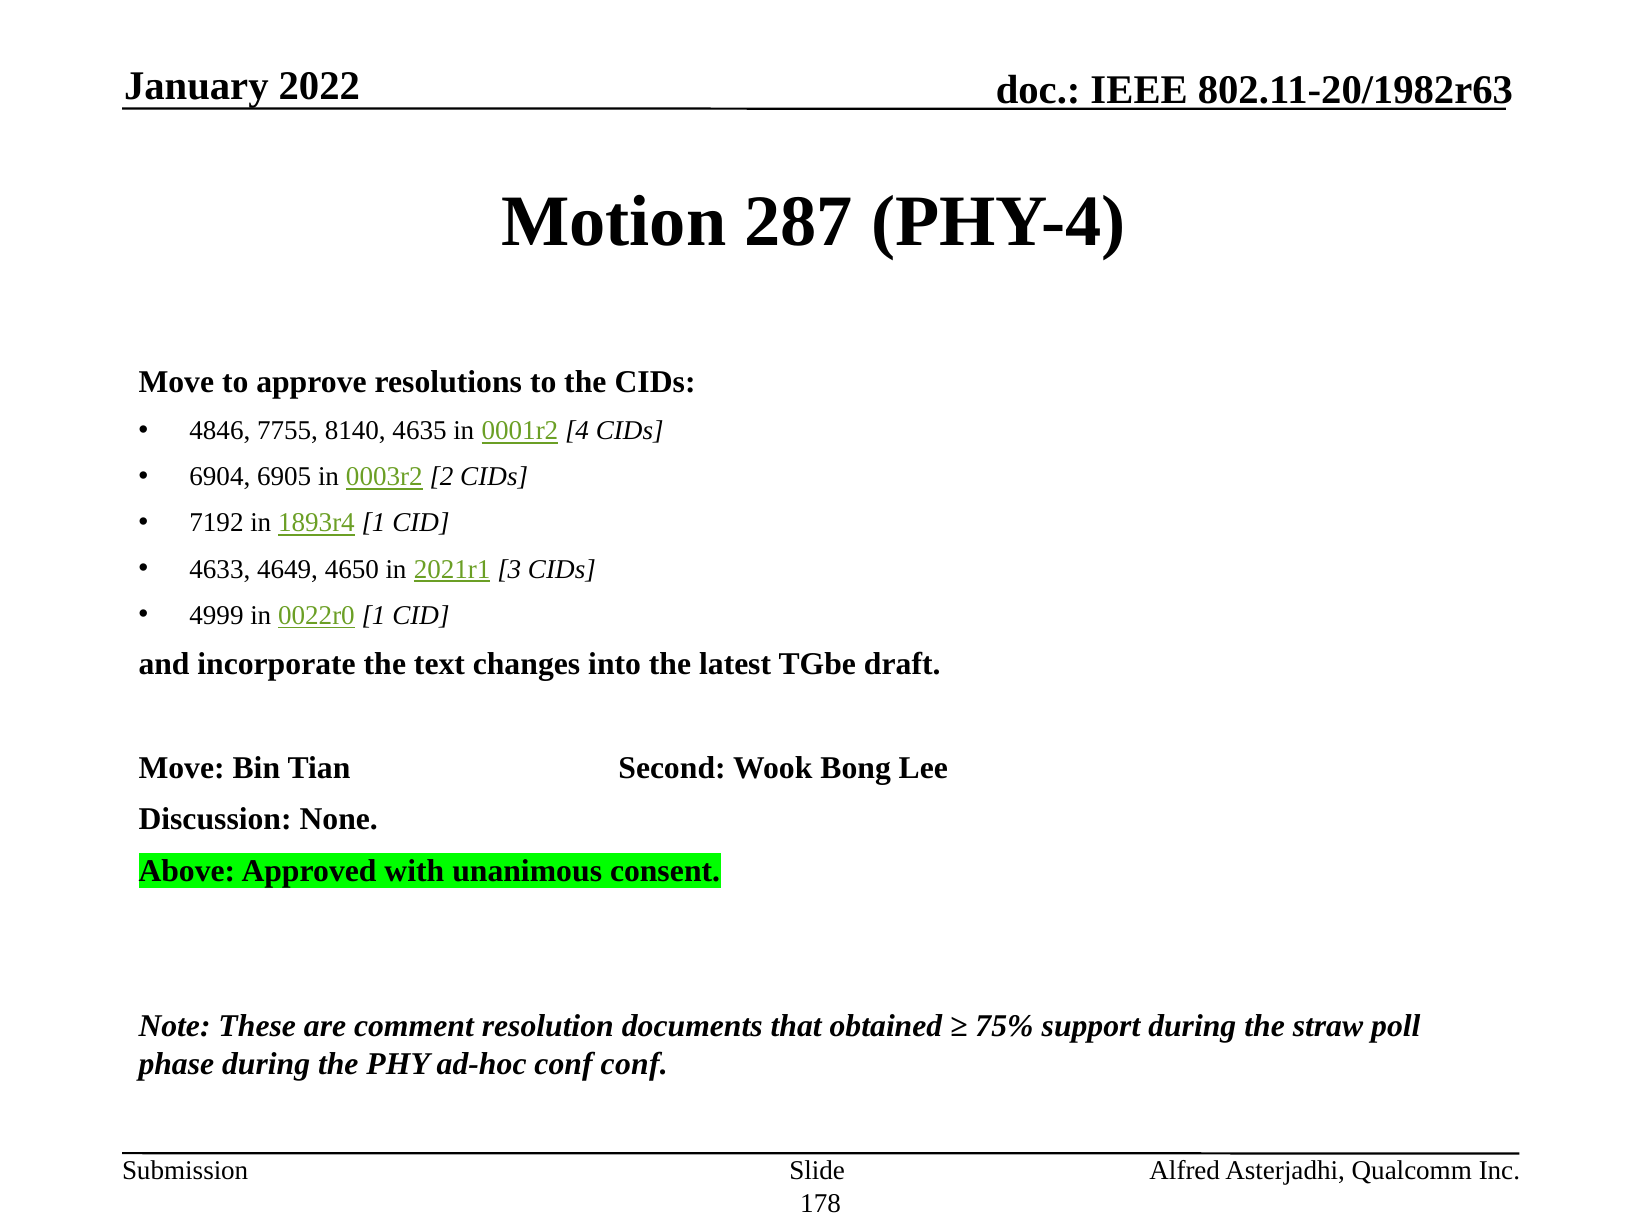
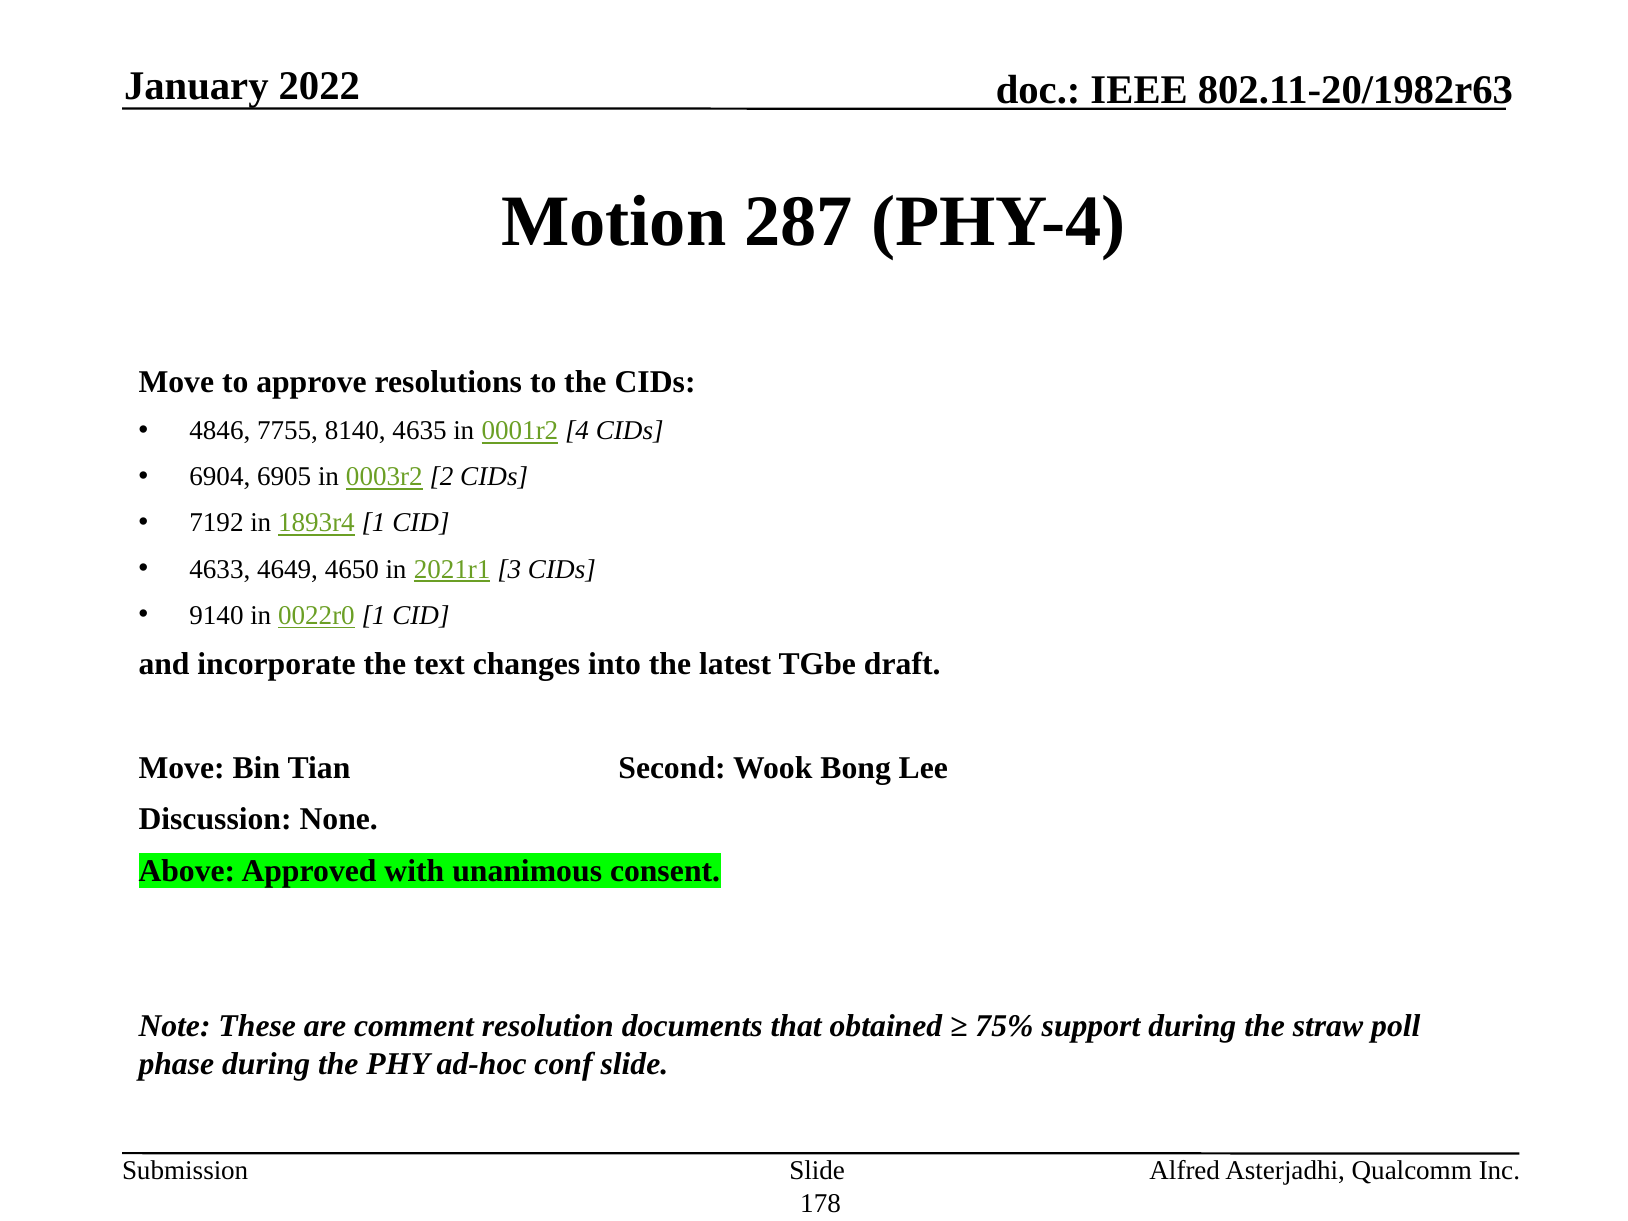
4999: 4999 -> 9140 (216, 615)
conf conf: conf -> slide (634, 1064)
